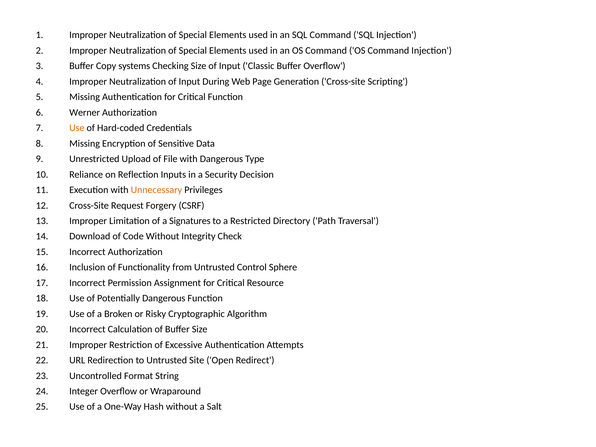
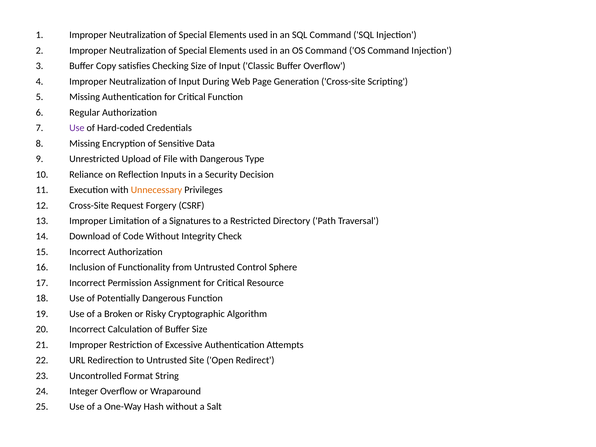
systems: systems -> satisfies (134, 66)
Werner: Werner -> Regular (85, 112)
Use colour: orange -> purple (77, 128)
